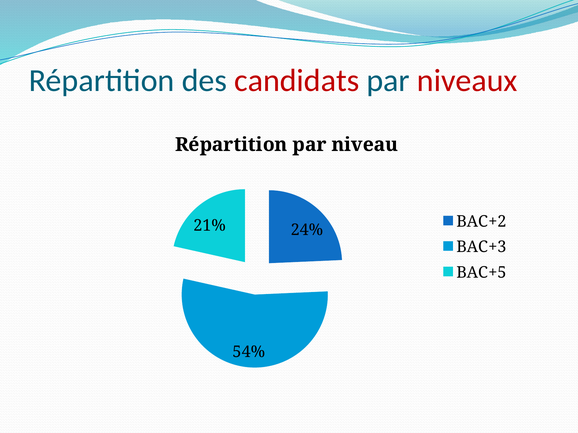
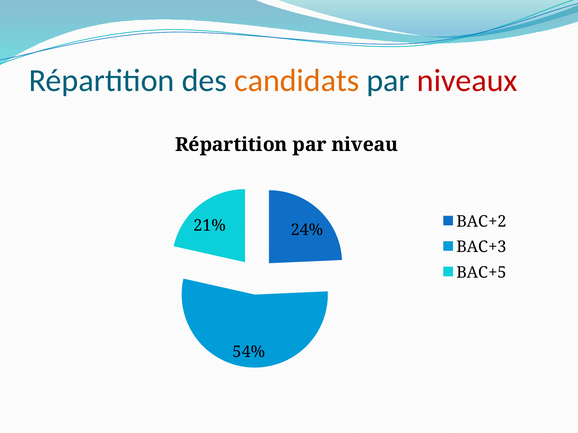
candidats colour: red -> orange (297, 81)
